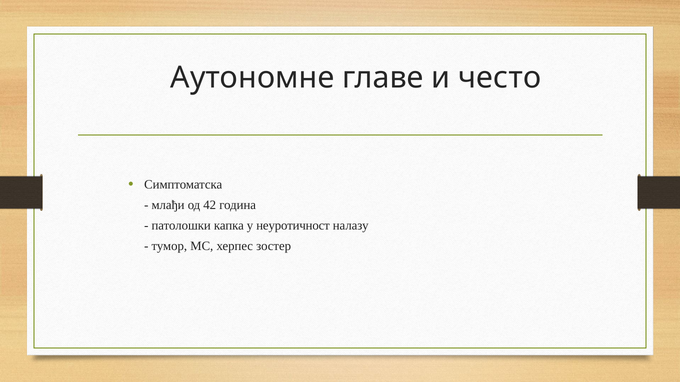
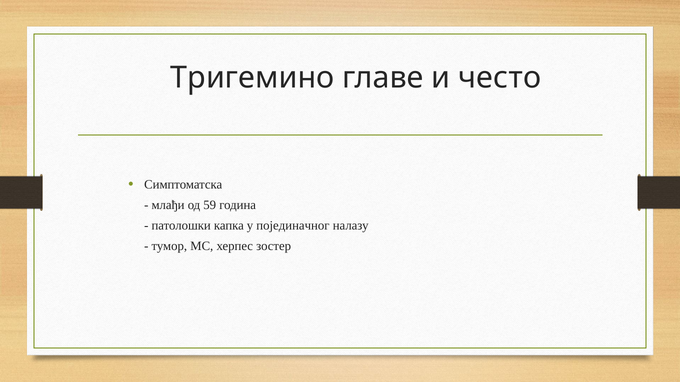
Аутономне: Аутономне -> Тригемино (252, 78)
42: 42 -> 59 (210, 205)
неуротичност: неуротичност -> појединачног (293, 226)
